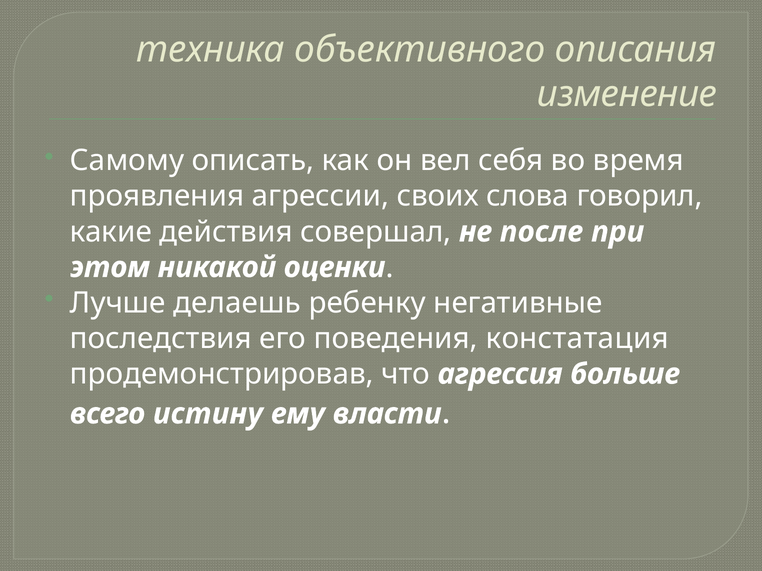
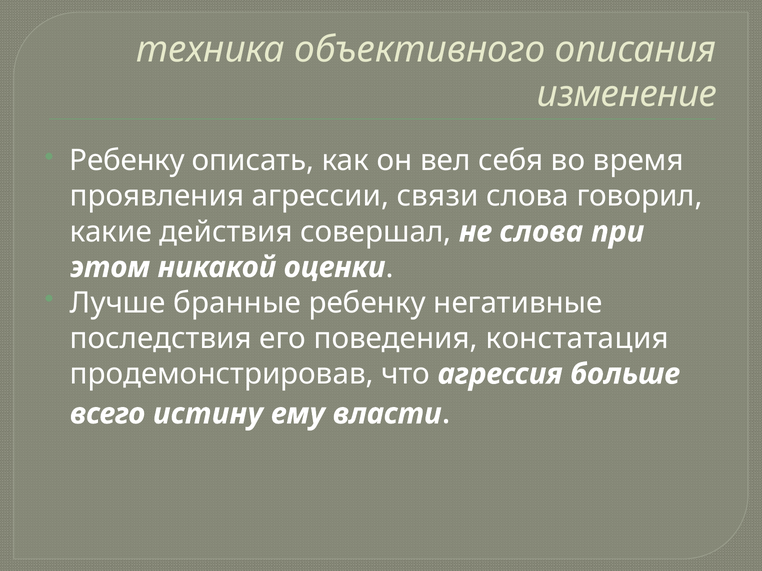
Самому: Самому -> Ребенку (127, 161)
своих: своих -> связи (438, 196)
не после: после -> слова (541, 232)
делаешь: делаешь -> бранные (237, 303)
